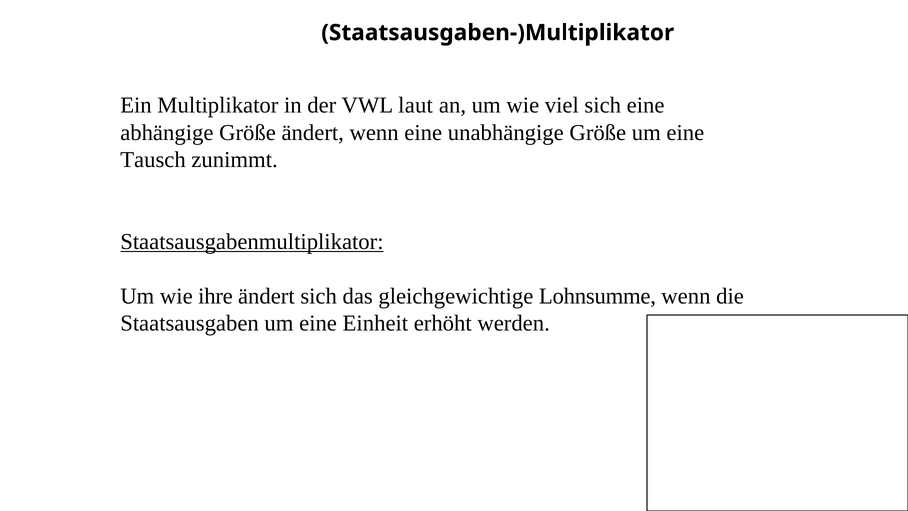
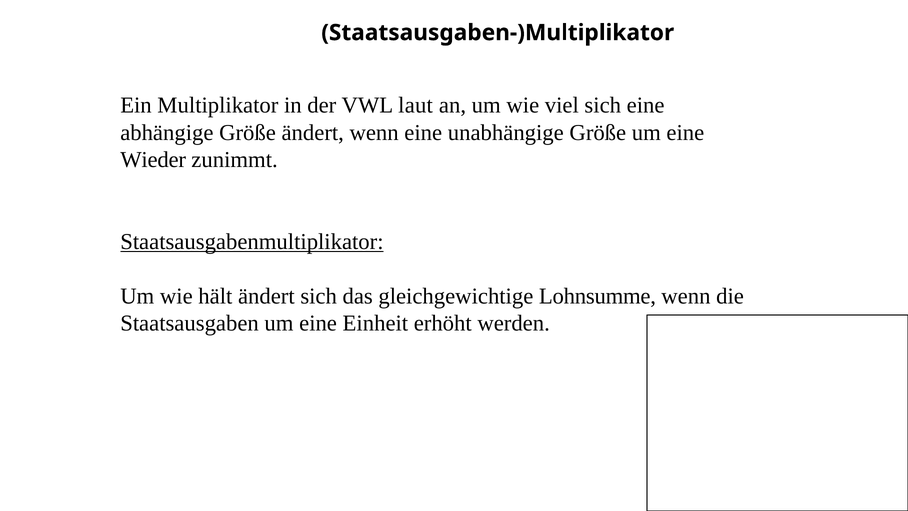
Tausch: Tausch -> Wieder (153, 160)
ihre: ihre -> hält (215, 296)
